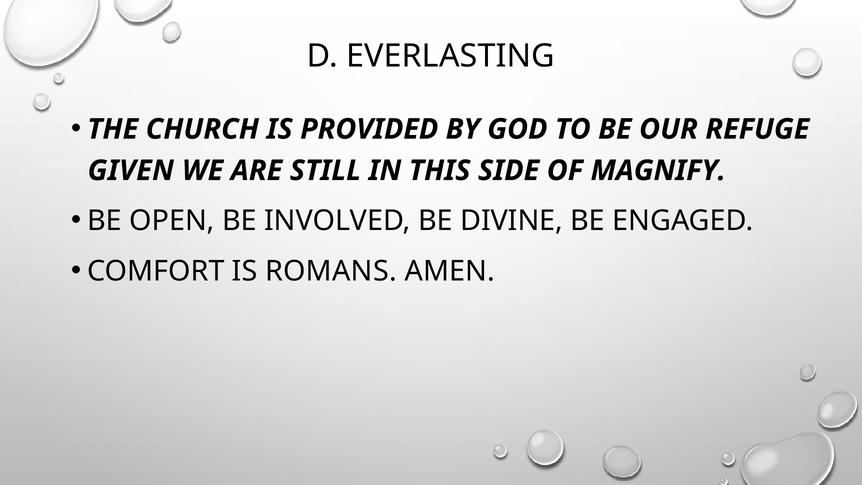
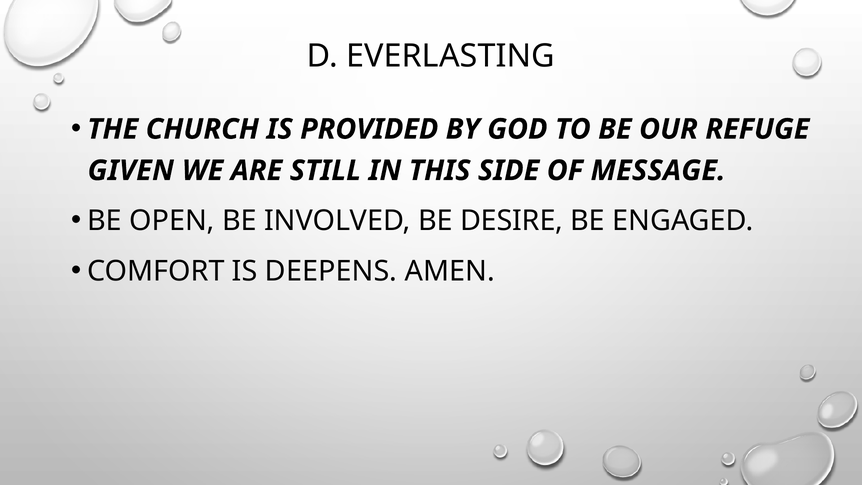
MAGNIFY: MAGNIFY -> MESSAGE (658, 171)
DIVINE: DIVINE -> DESIRE (512, 221)
ROMANS: ROMANS -> DEEPENS (331, 271)
